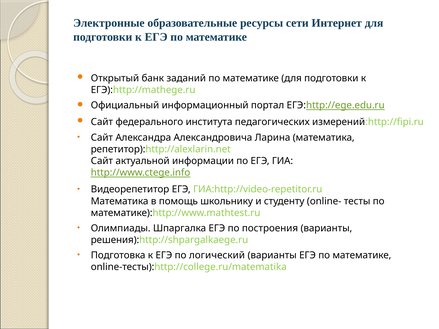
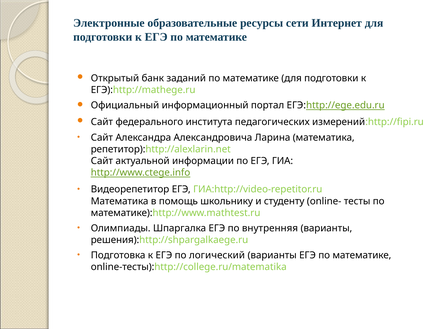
построения: построения -> внутренняя (270, 228)
